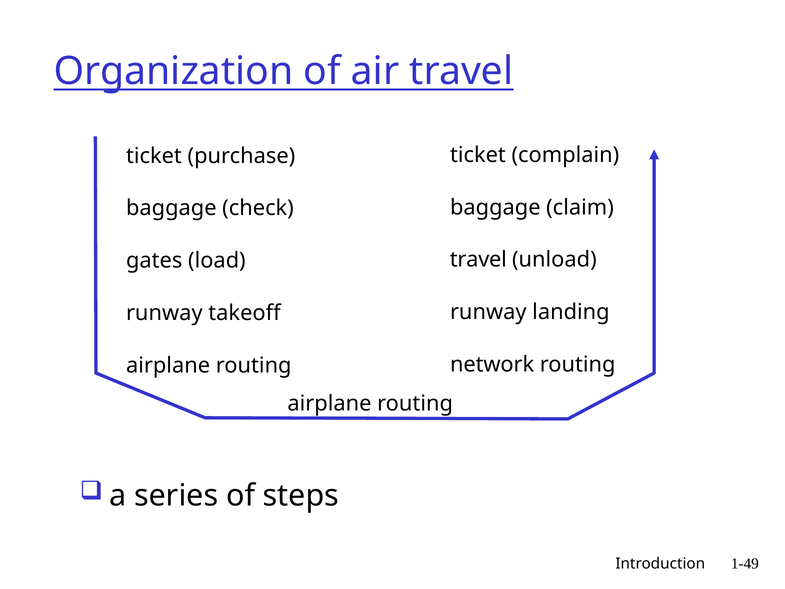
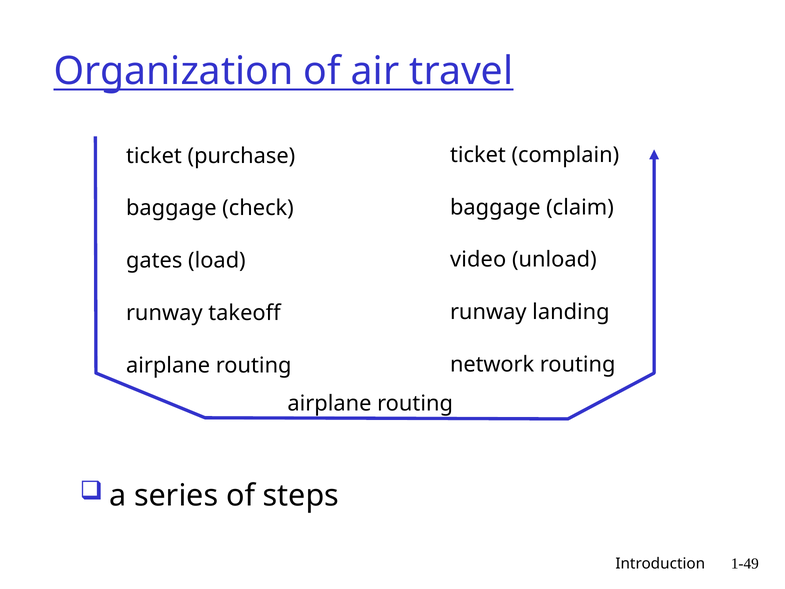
travel: travel -> video (478, 260)
